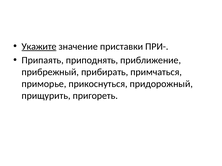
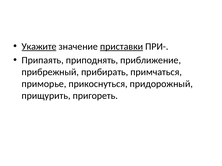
приставки underline: none -> present (122, 47)
